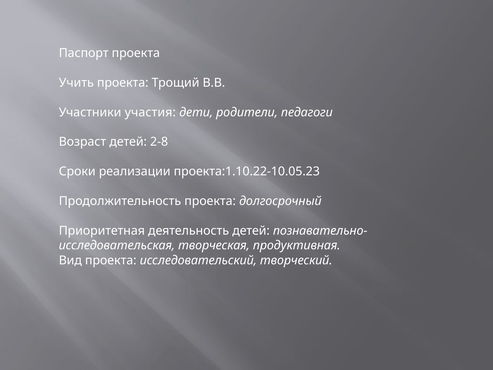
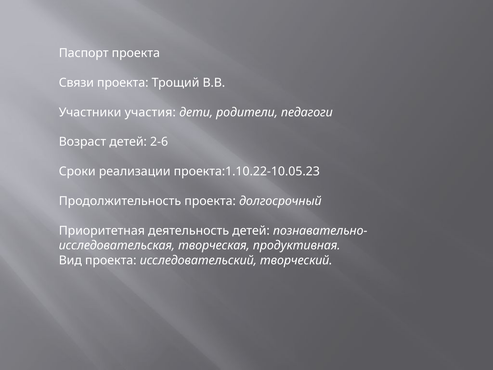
Учить: Учить -> Связи (76, 83)
2-8: 2-8 -> 2-6 (159, 142)
